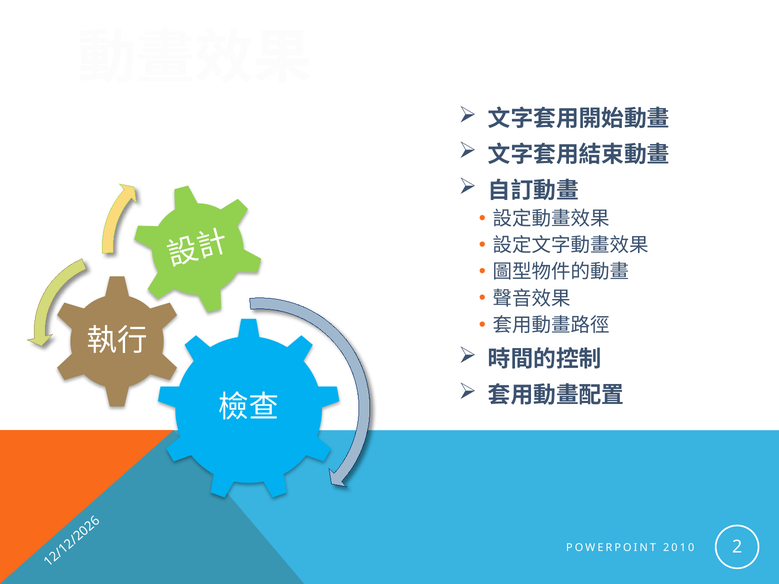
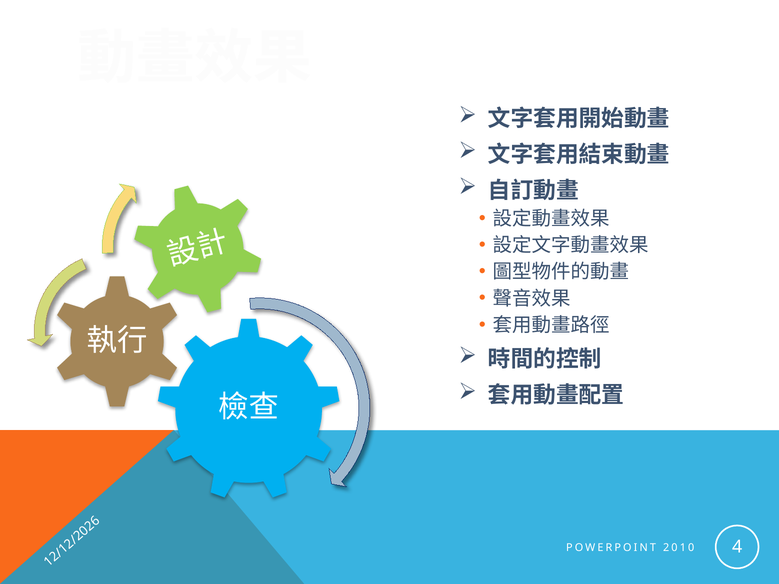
2010 2: 2 -> 4 (737, 547)
